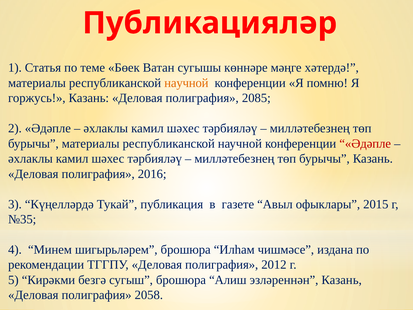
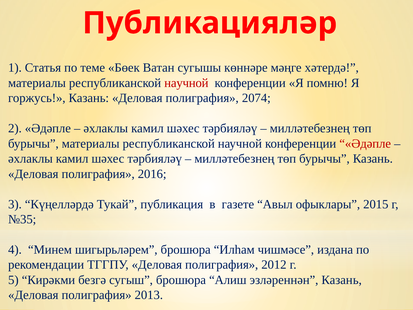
научной colour: orange -> red (186, 83)
2085: 2085 -> 2074 (256, 98)
2058: 2058 -> 2013 (149, 295)
